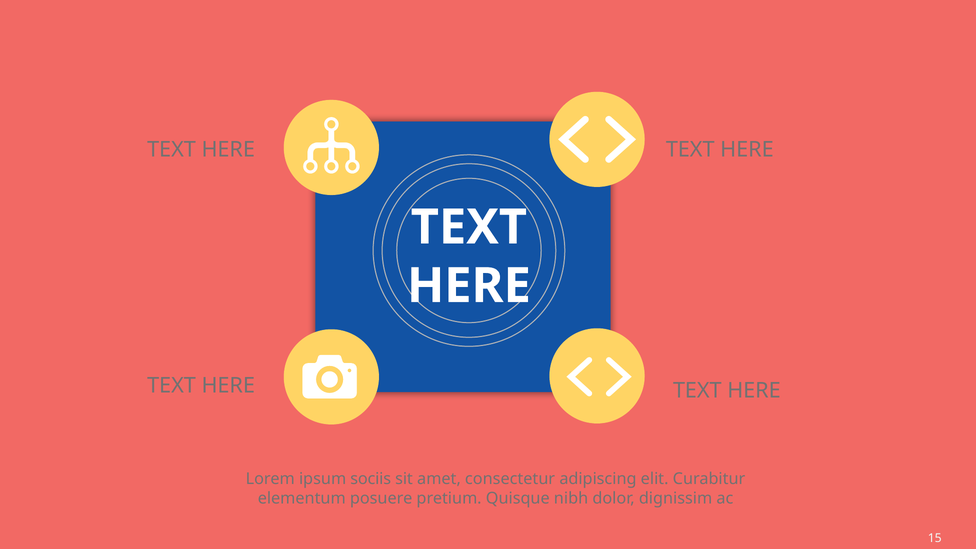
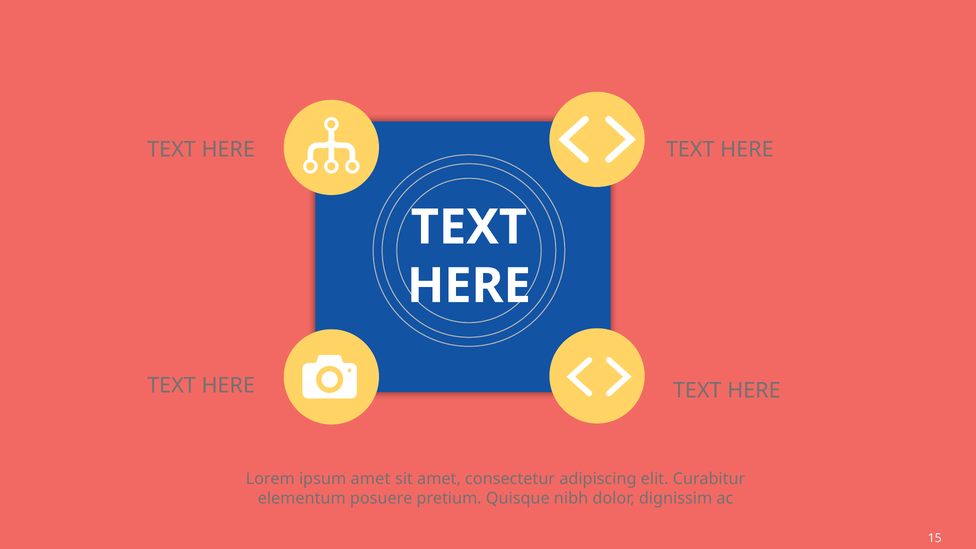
ipsum sociis: sociis -> amet (370, 479)
